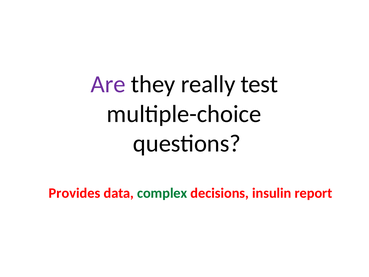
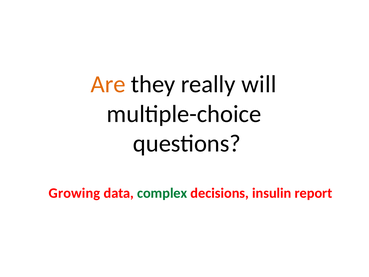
Are colour: purple -> orange (108, 84)
test: test -> will (259, 84)
Provides: Provides -> Growing (75, 193)
